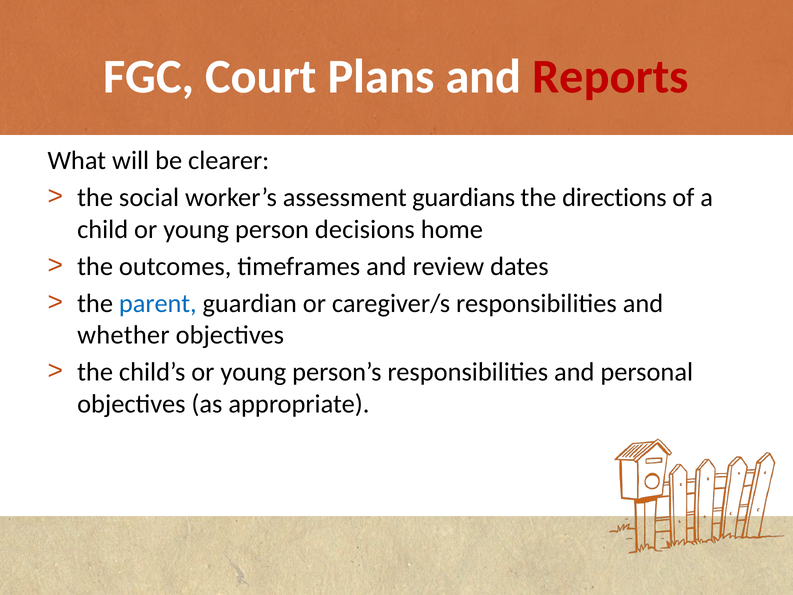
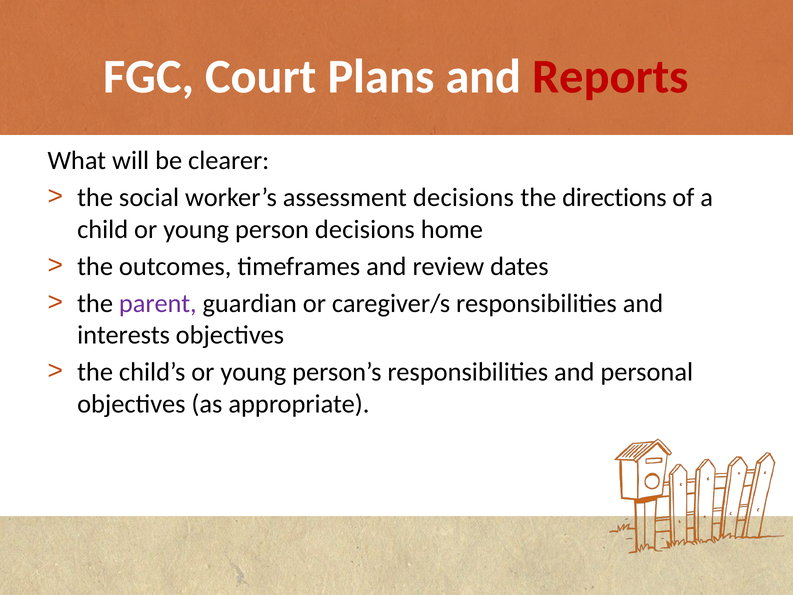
assessment guardians: guardians -> decisions (463, 197)
parent colour: blue -> purple (158, 303)
whether: whether -> interests (124, 335)
